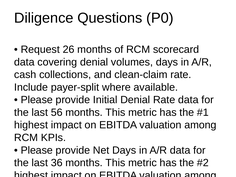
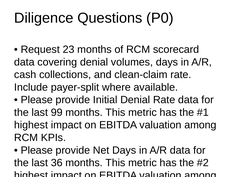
26: 26 -> 23 (69, 49)
56: 56 -> 99 (57, 112)
